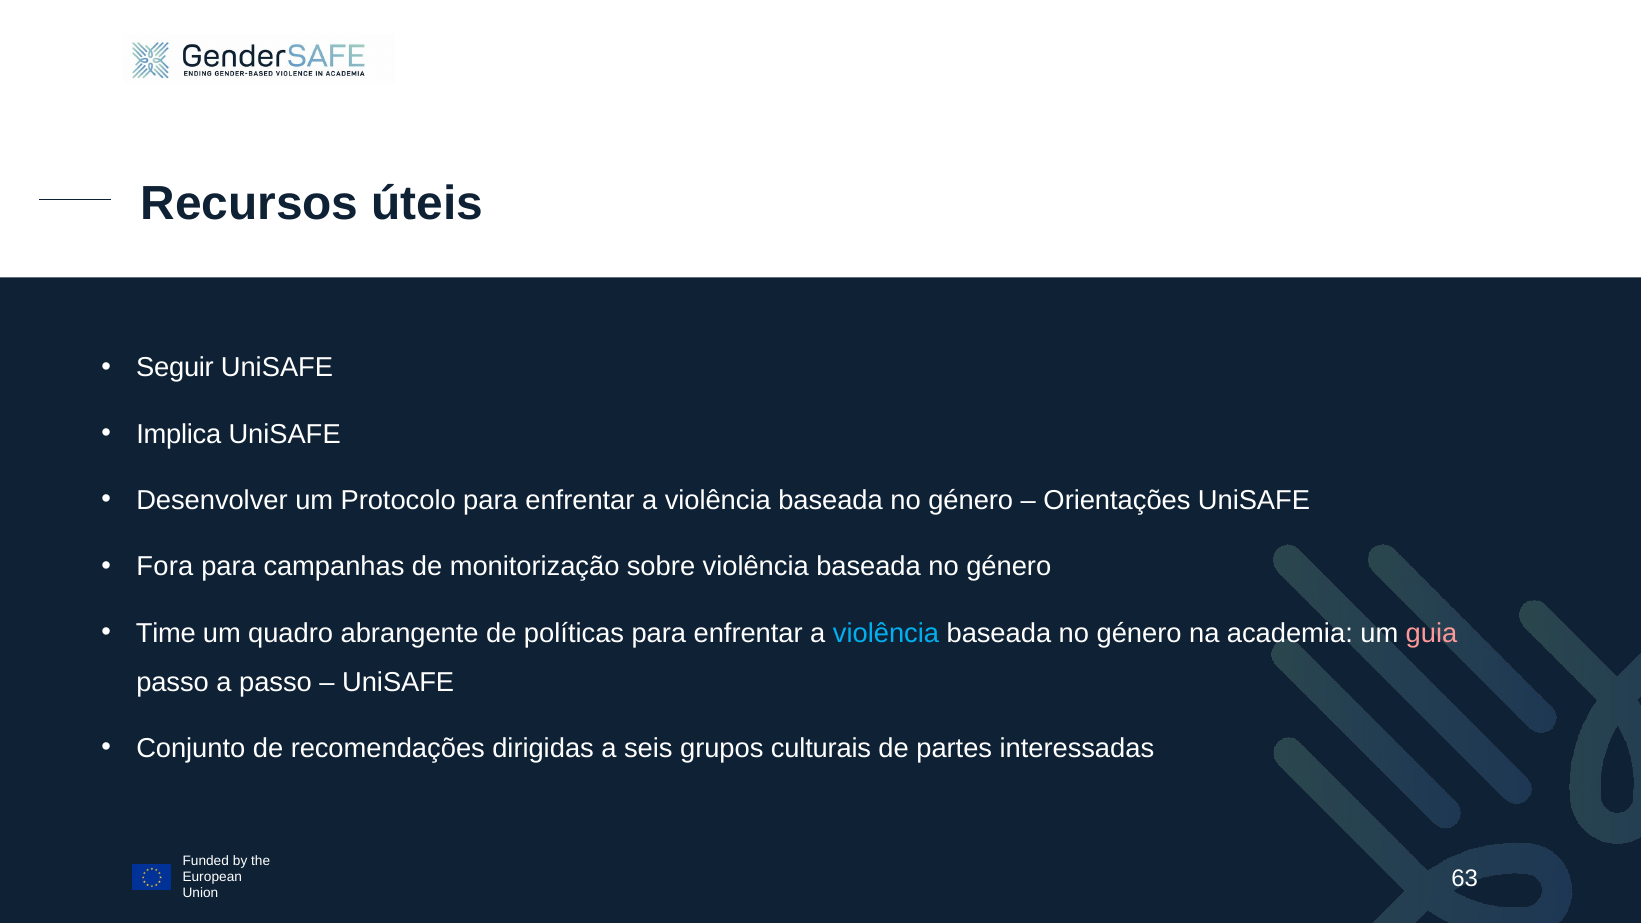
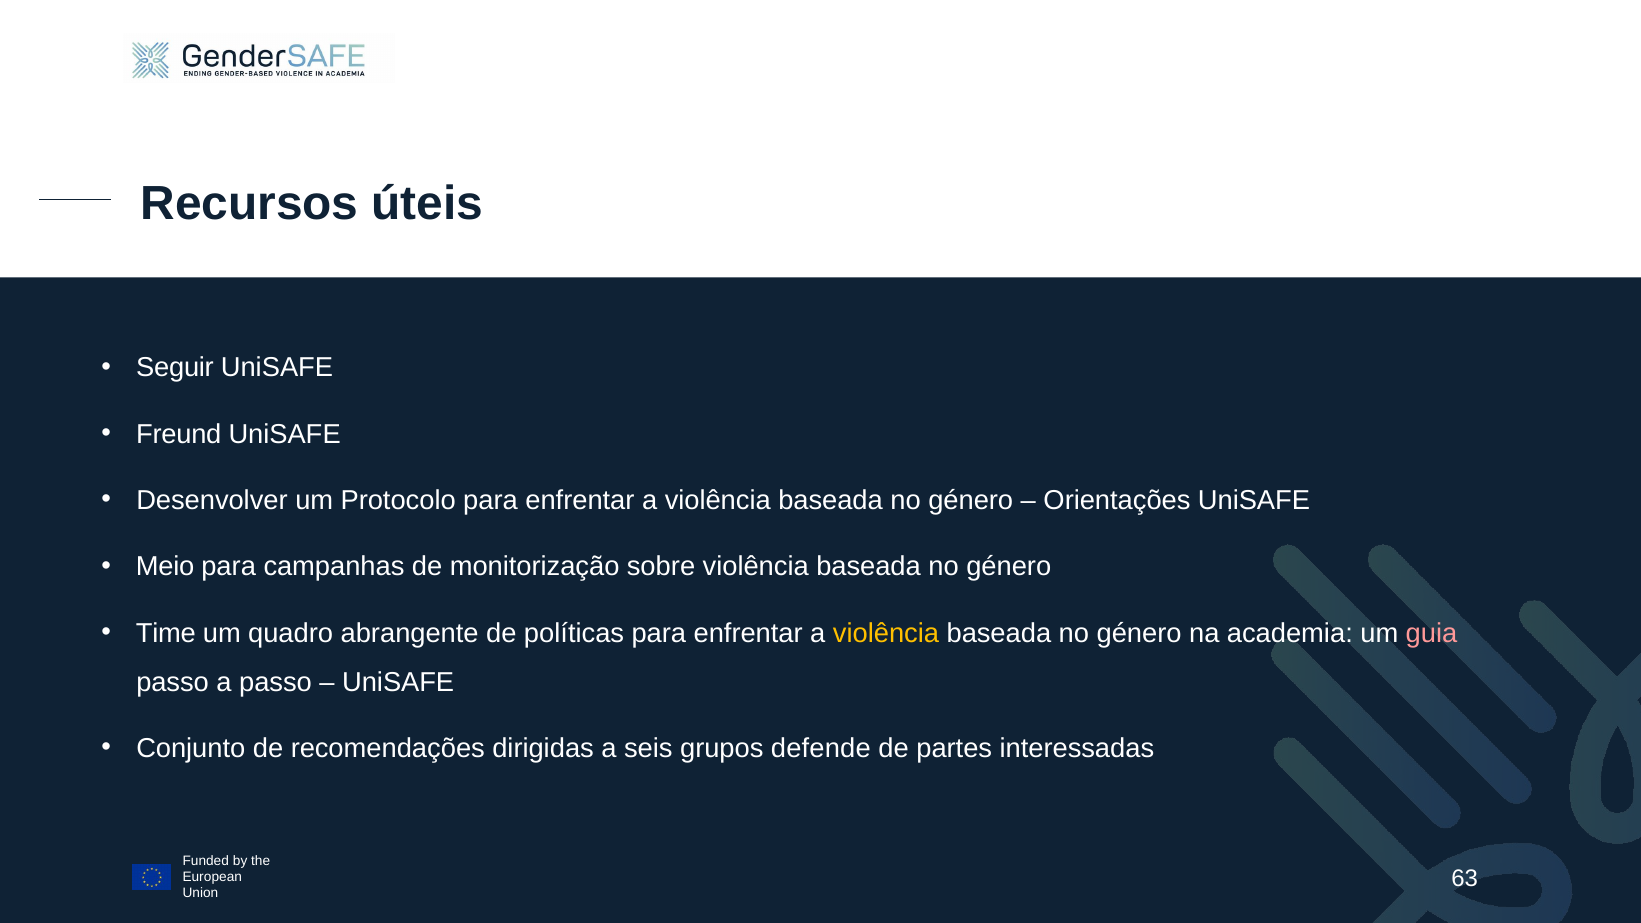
Implica: Implica -> Freund (179, 434)
Fora: Fora -> Meio (165, 567)
violência colour: light blue -> yellow (886, 633)
culturais: culturais -> defende (821, 749)
